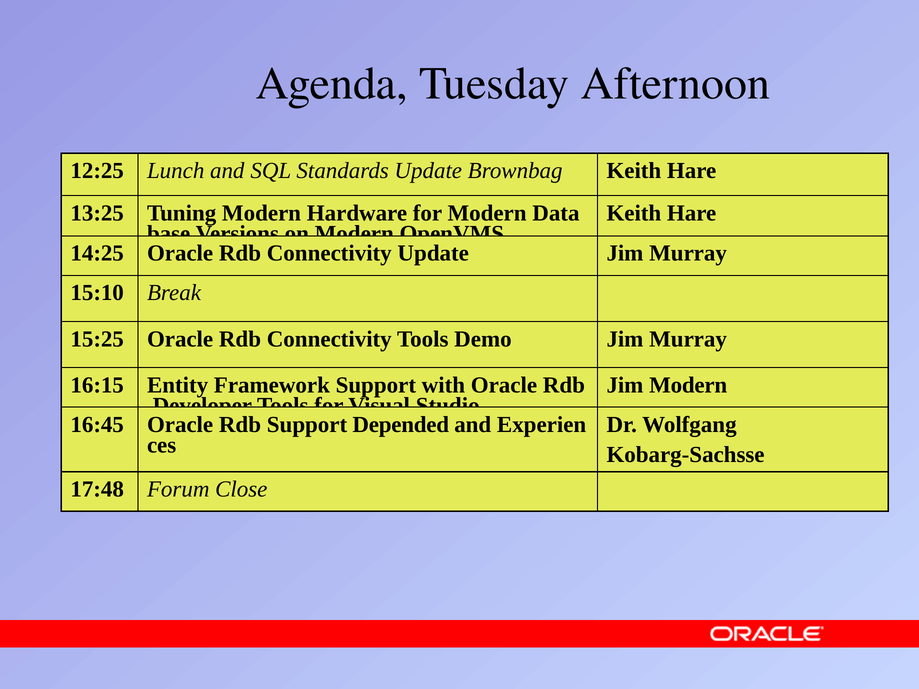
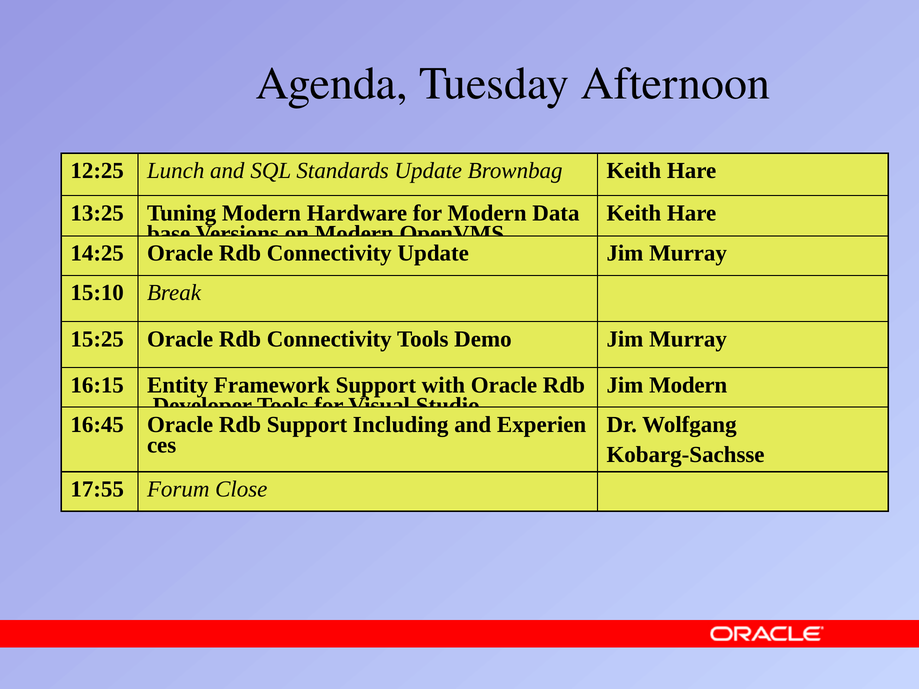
Depended: Depended -> Including (401, 425)
17:48: 17:48 -> 17:55 (97, 489)
